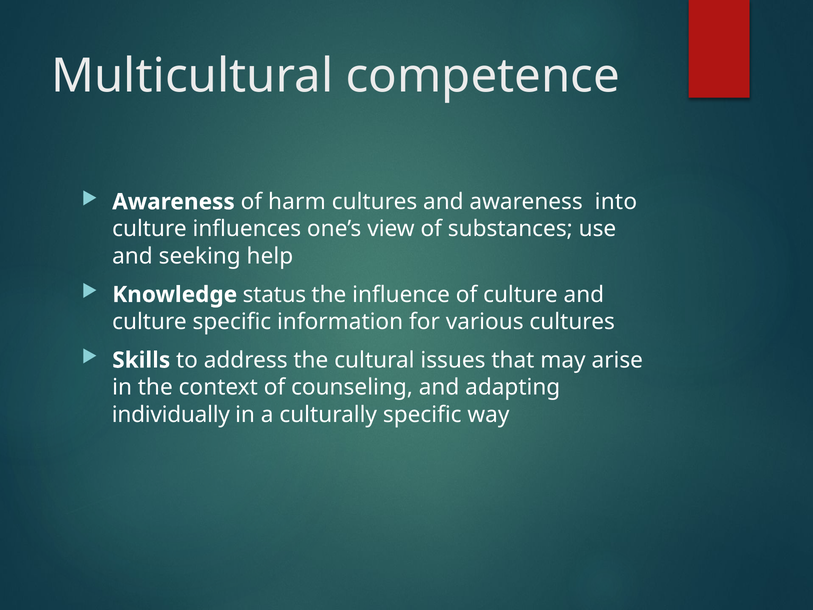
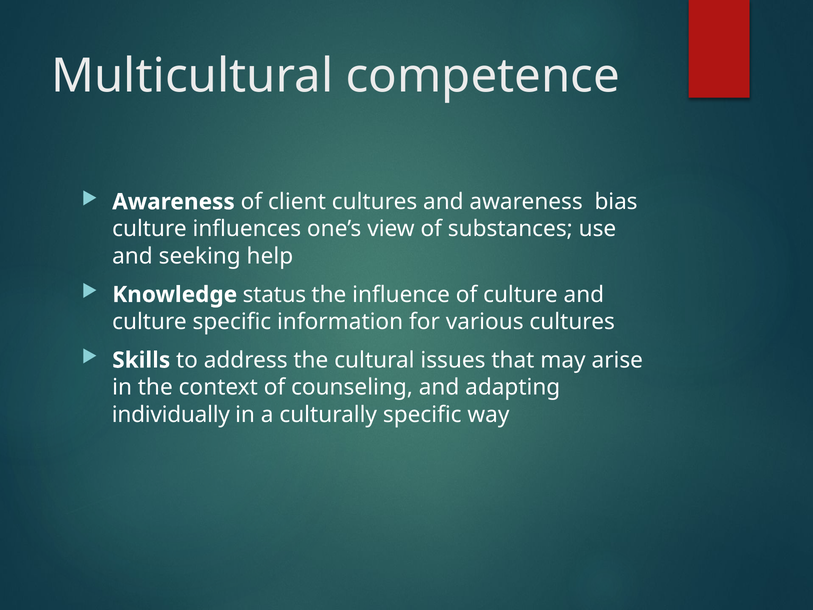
harm: harm -> client (297, 202)
into: into -> bias (616, 202)
